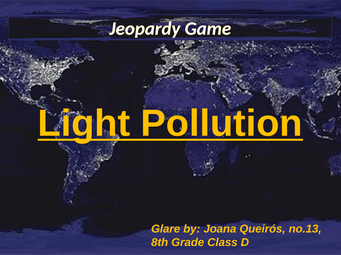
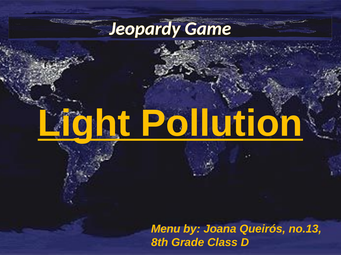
Glare: Glare -> Menu (166, 229)
